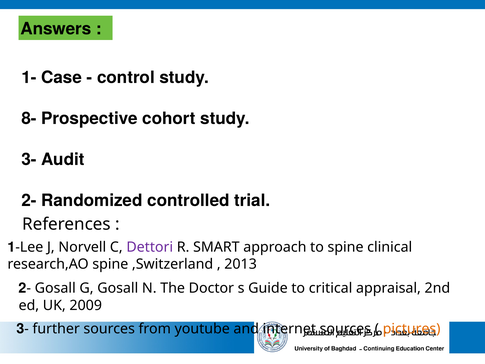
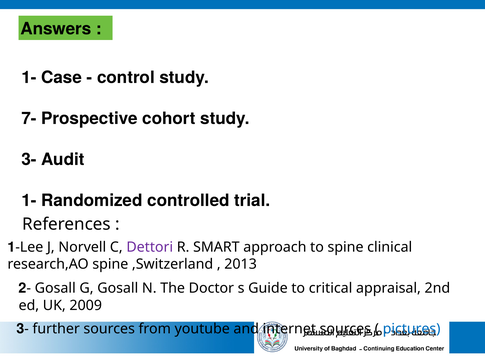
8-: 8- -> 7- (29, 118)
2-: 2- -> 1- (29, 200)
pictures colour: orange -> blue (412, 329)
